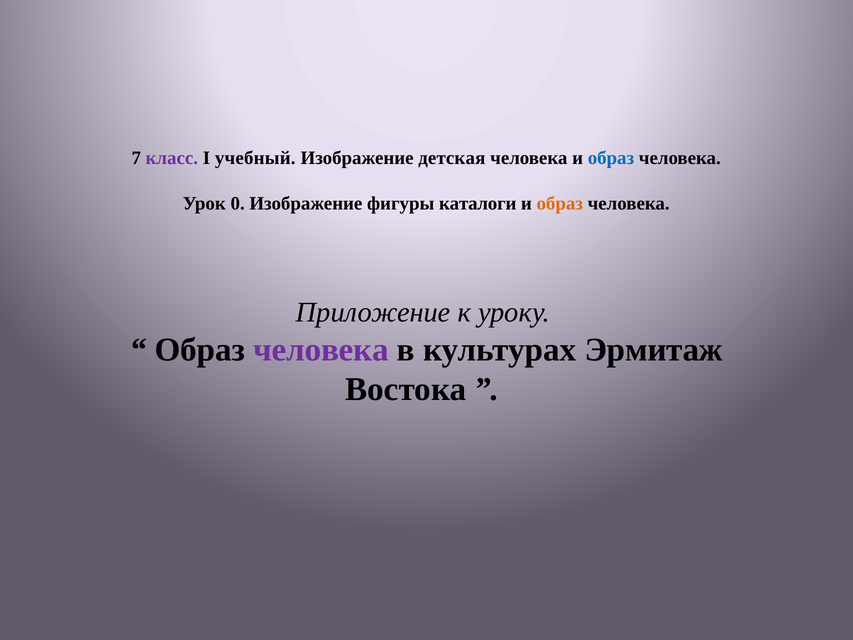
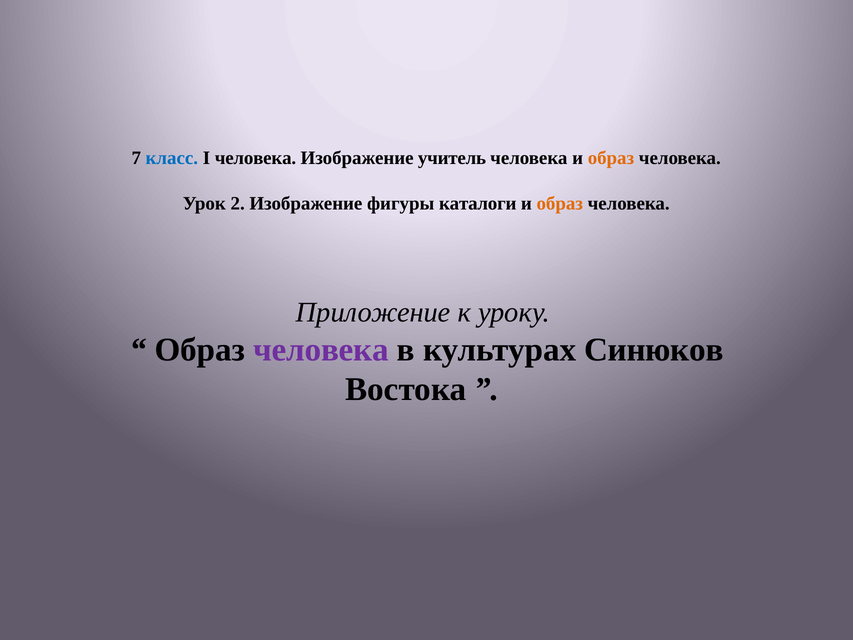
класс colour: purple -> blue (172, 158)
I учебный: учебный -> человека (255, 158)
детская: детская -> учитель (452, 158)
образ colour: blue -> orange (611, 158)
0: 0 -> 2 (238, 204)
Эрмитаж: Эрмитаж -> Синюков (654, 349)
